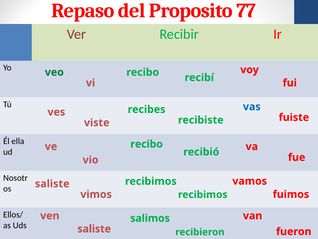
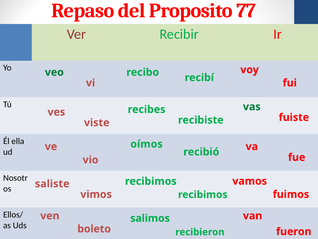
vas colour: blue -> green (252, 107)
recibo: recibo -> oímos (147, 144)
saliste: saliste -> boleto (94, 228)
